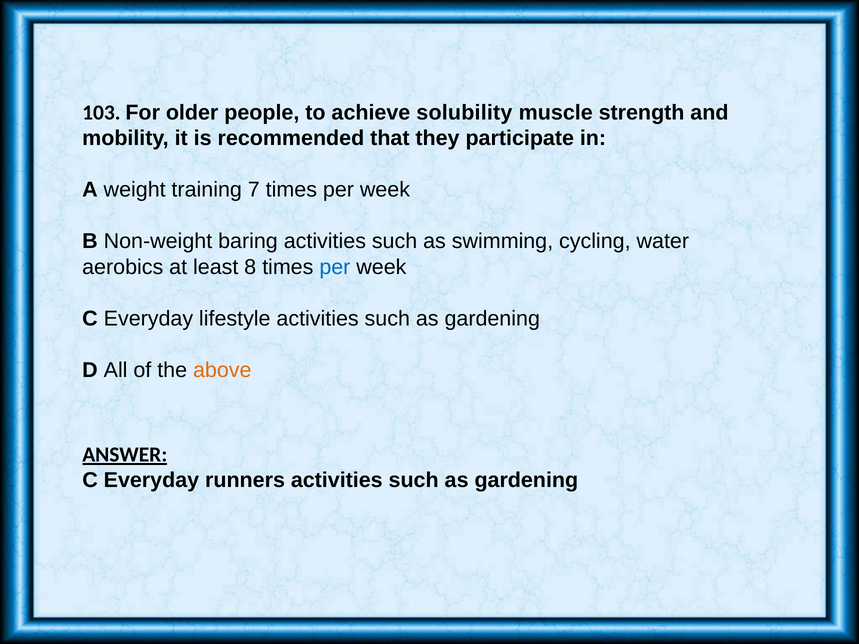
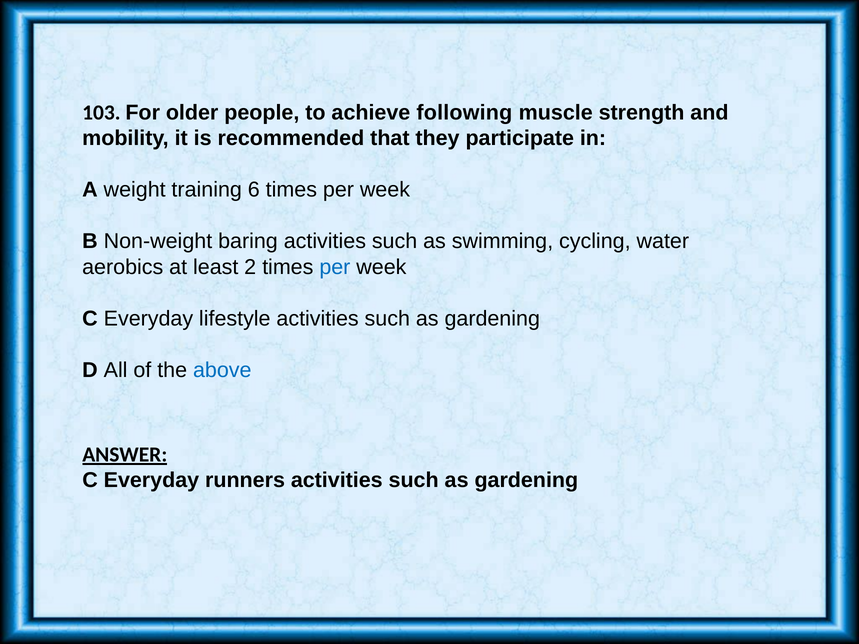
solubility: solubility -> following (464, 113)
7: 7 -> 6 (254, 190)
8: 8 -> 2 (250, 267)
above colour: orange -> blue (222, 370)
